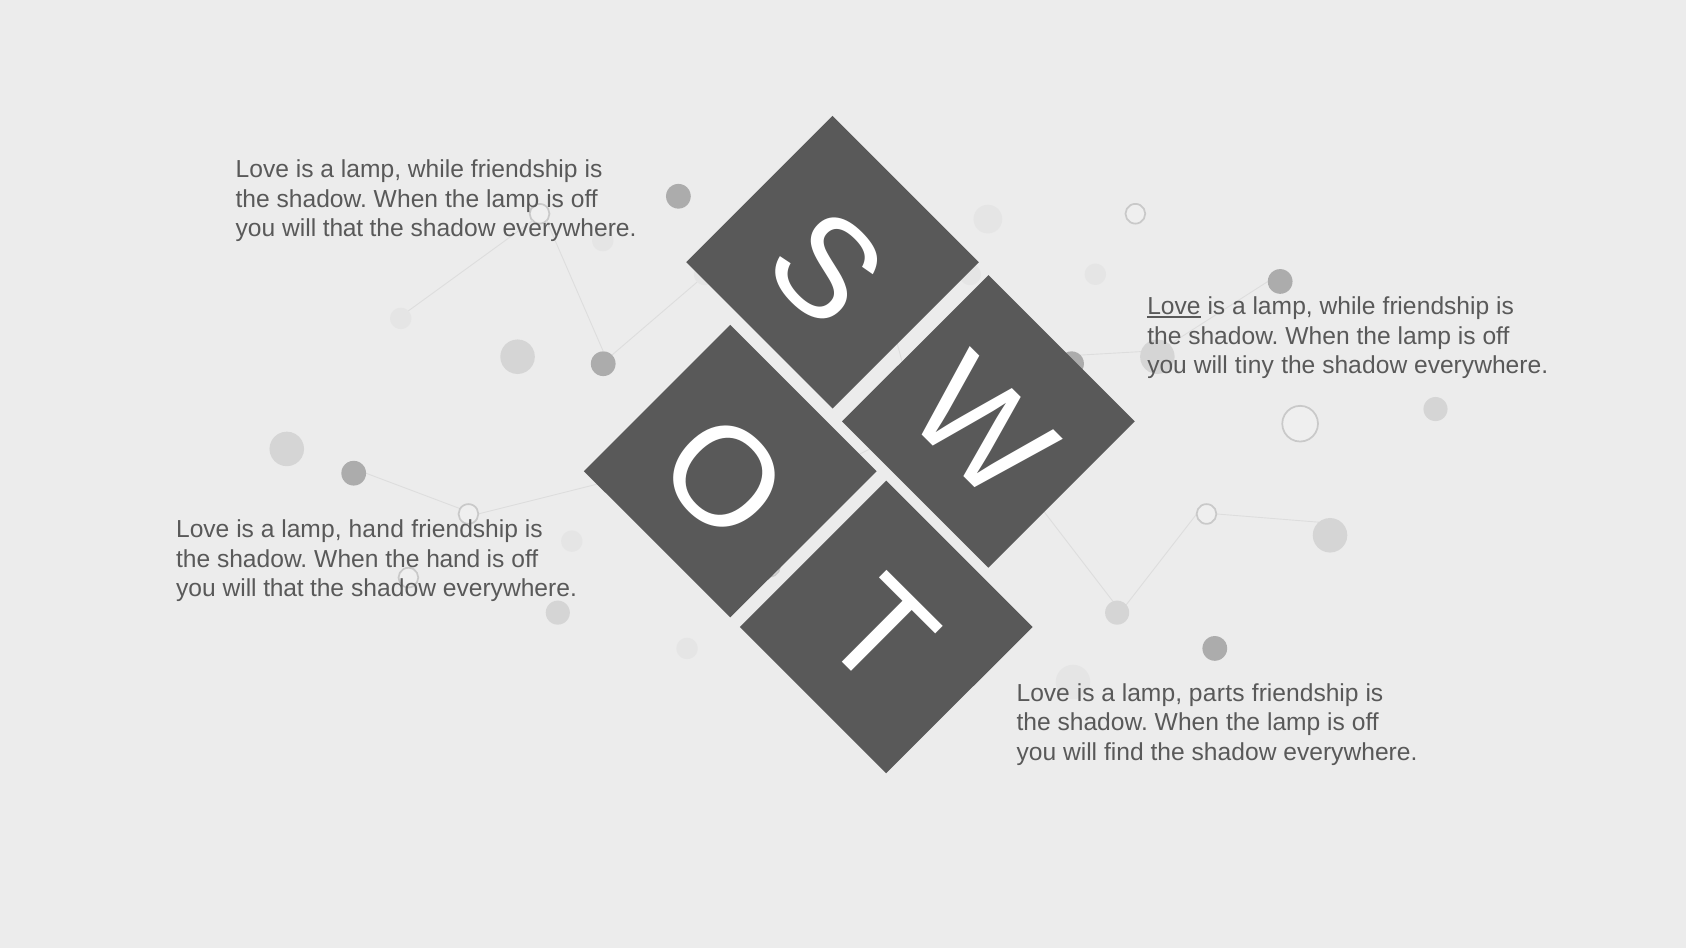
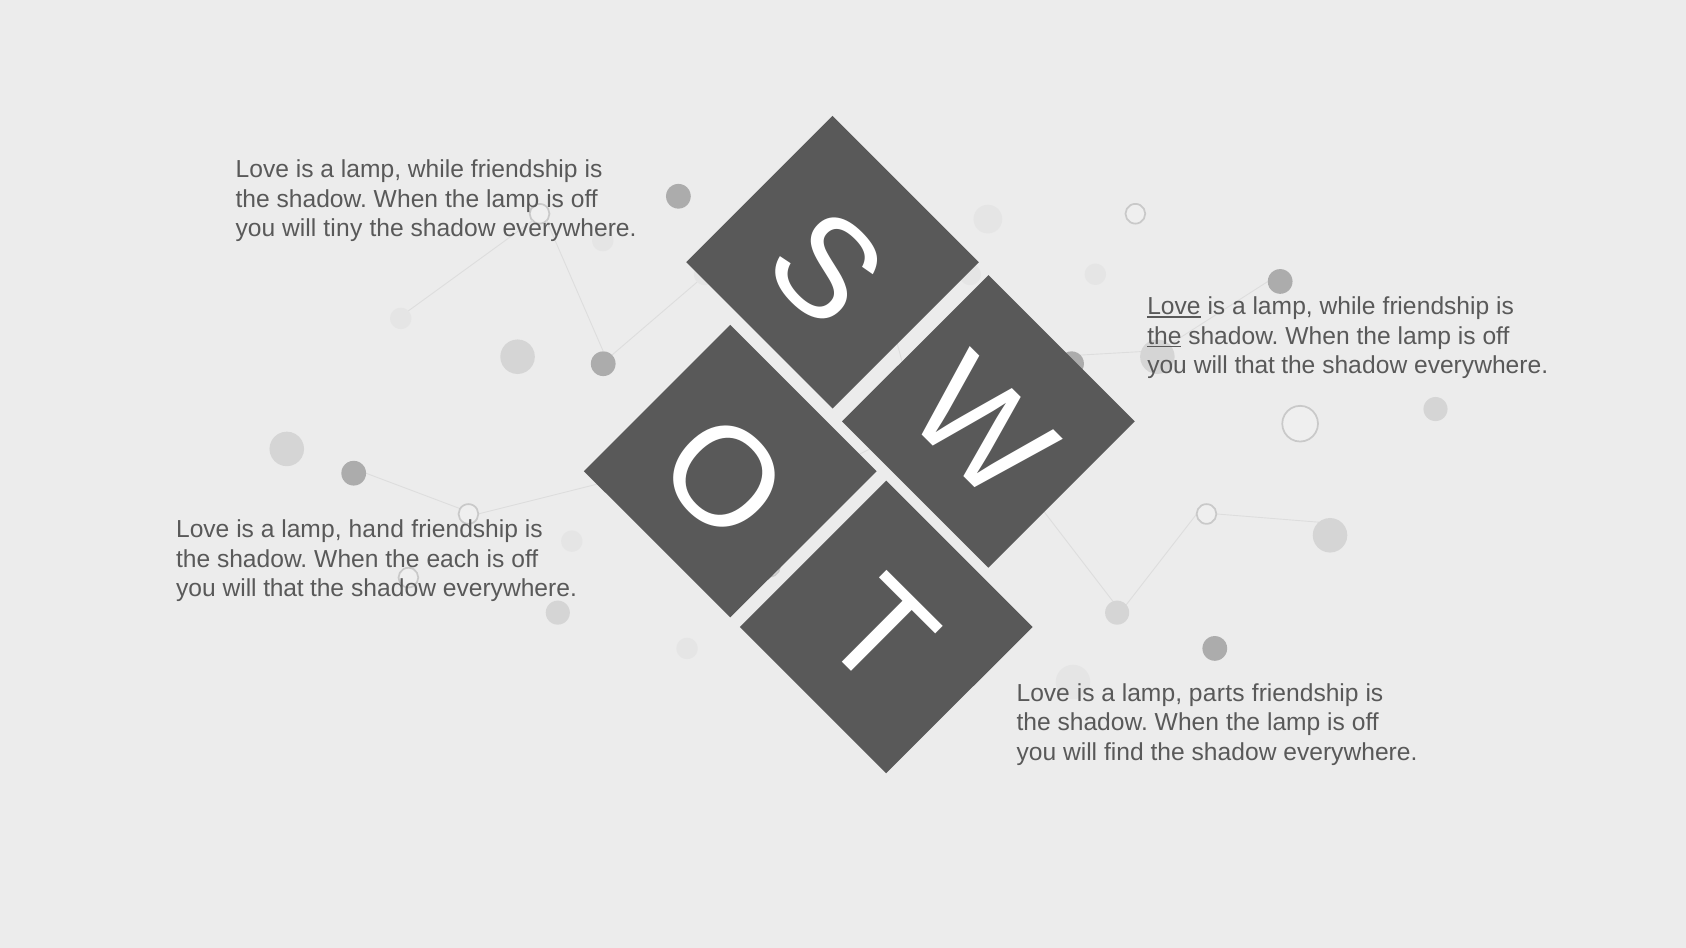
that: that -> tiny (343, 229)
the underline: none -> present (1164, 336)
tiny: tiny -> that (1255, 366)
the hand: hand -> each (453, 559)
